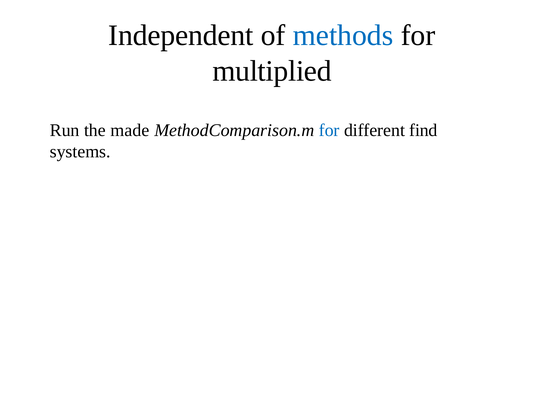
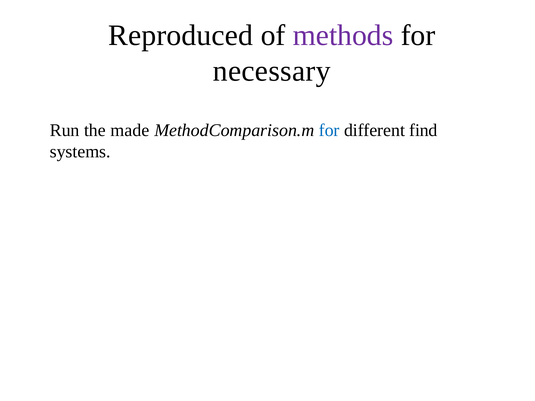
Independent: Independent -> Reproduced (181, 36)
methods colour: blue -> purple (343, 36)
multiplied: multiplied -> necessary (272, 71)
